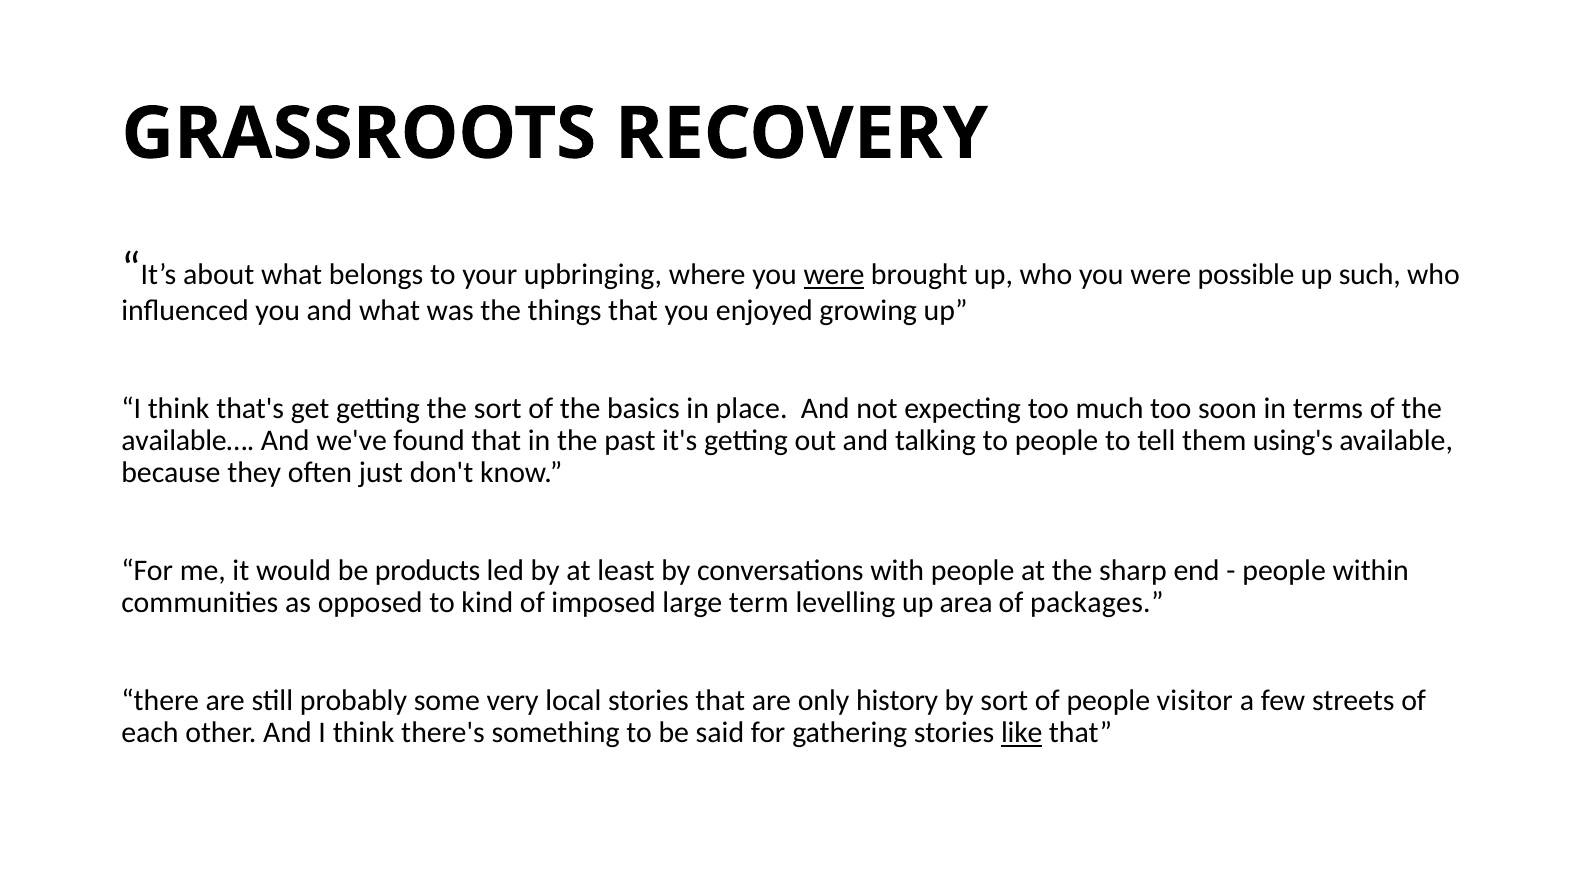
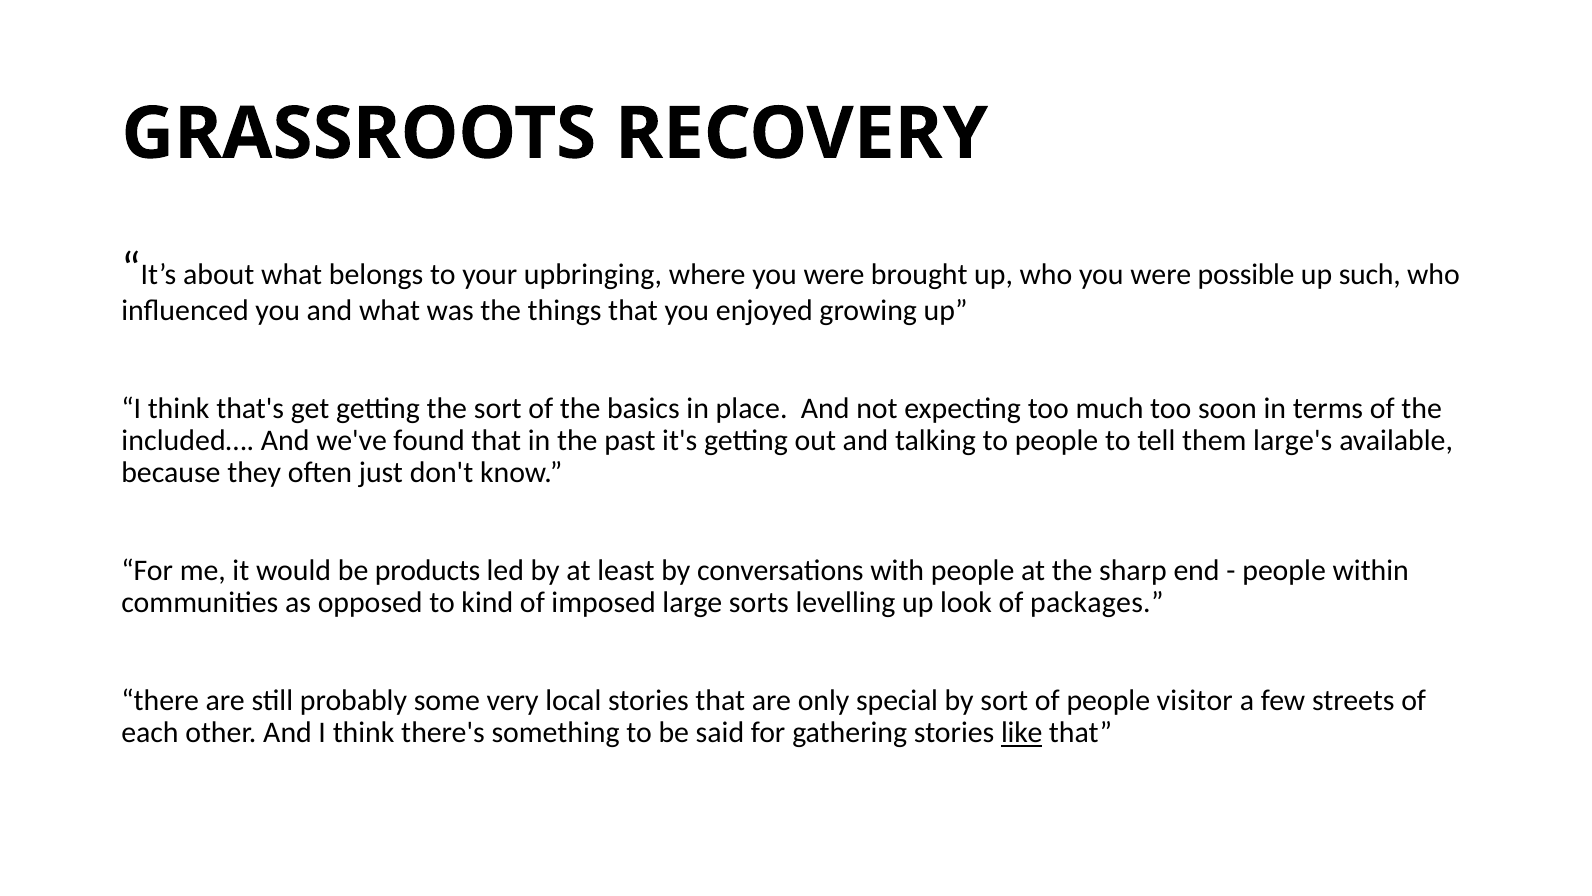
were underline: present -> none (834, 275)
available…: available… -> included… (188, 440)
using's: using's -> large's (1293, 440)
term: term -> sorts (759, 602)
area: area -> look (966, 602)
history: history -> special (897, 700)
